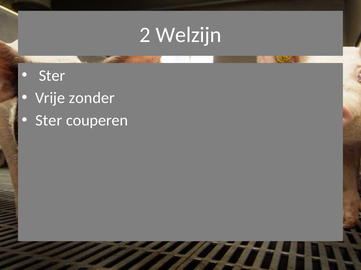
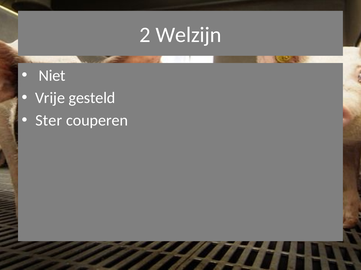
Ster: Ster -> Niet (52, 76)
zonder: zonder -> gesteld (92, 98)
